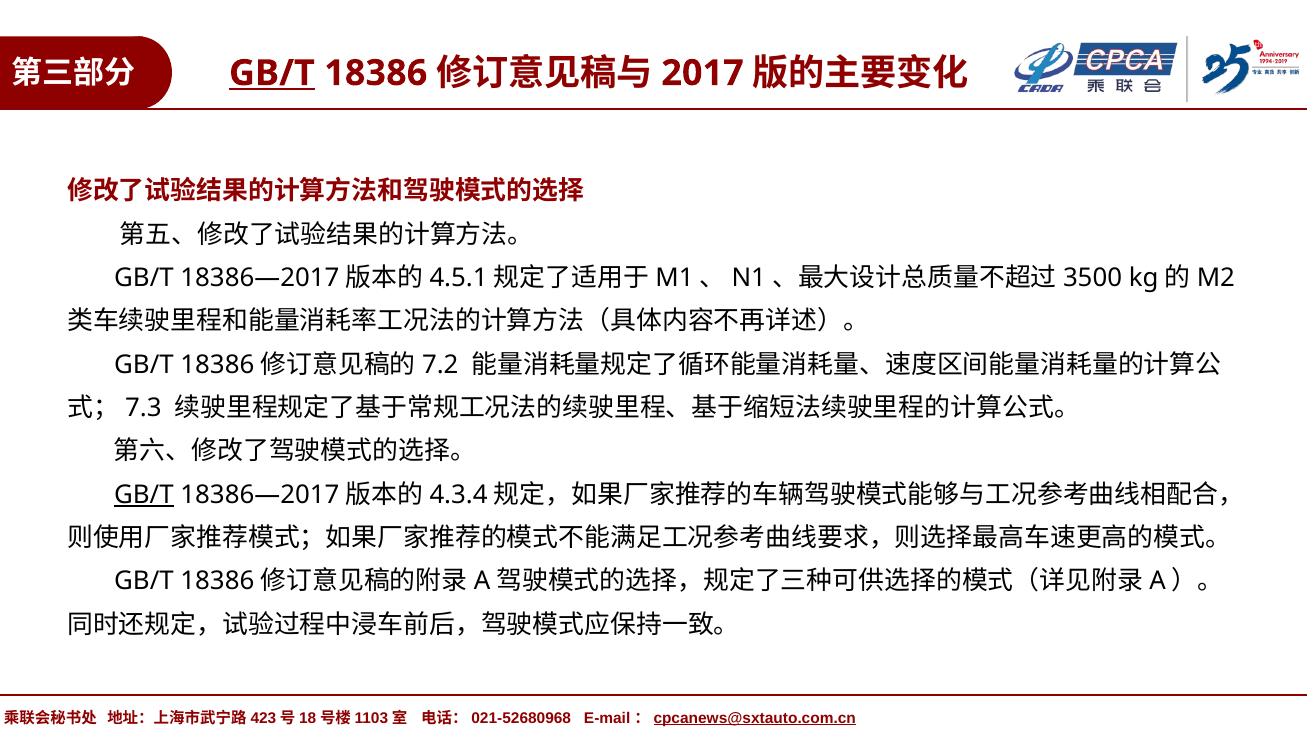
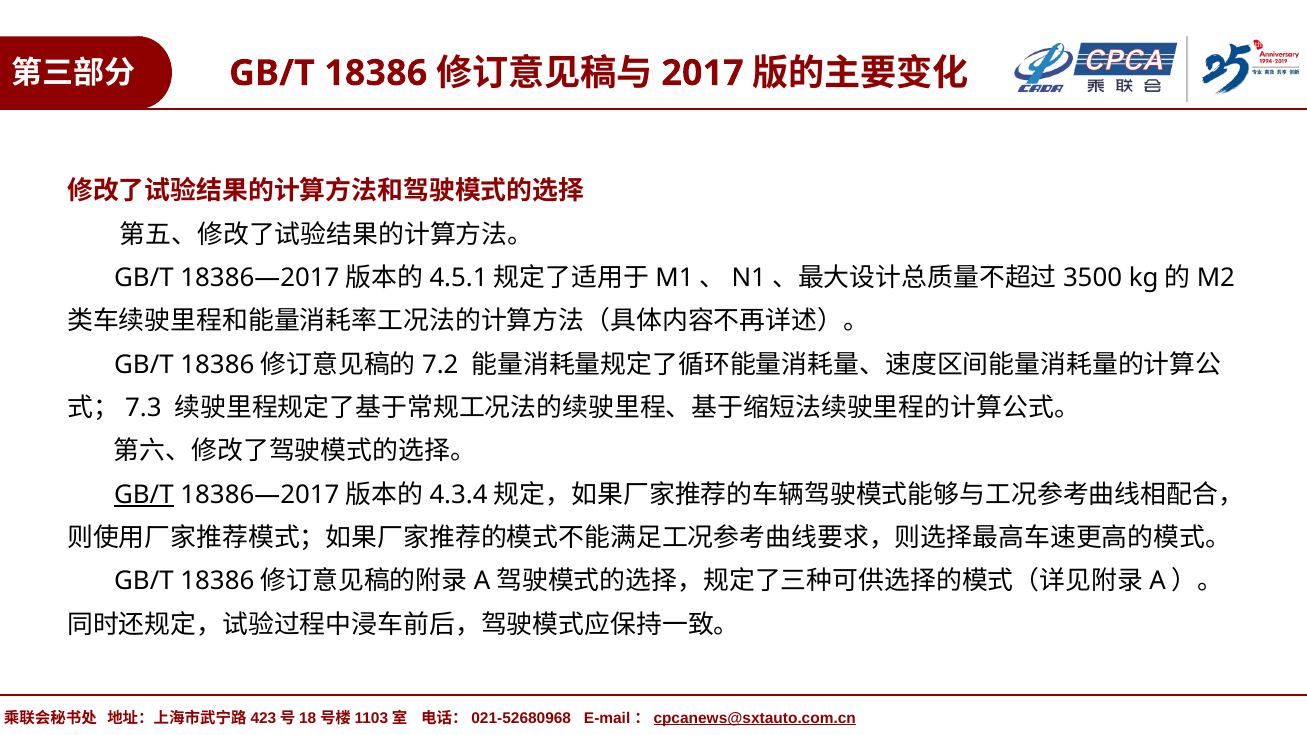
GB/T underline: present -> none (272, 73)
